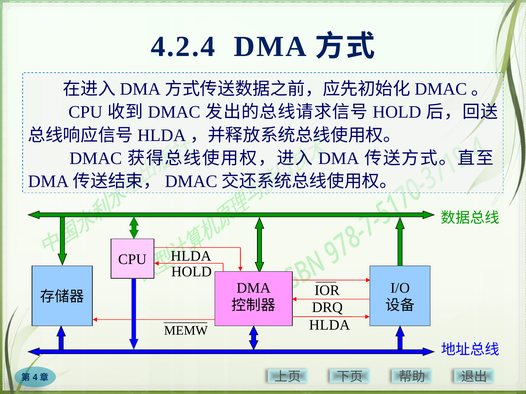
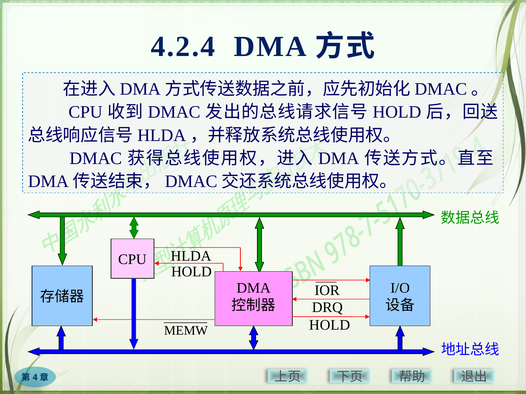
HLDA: HLDA -> HOLD (330, 325)
